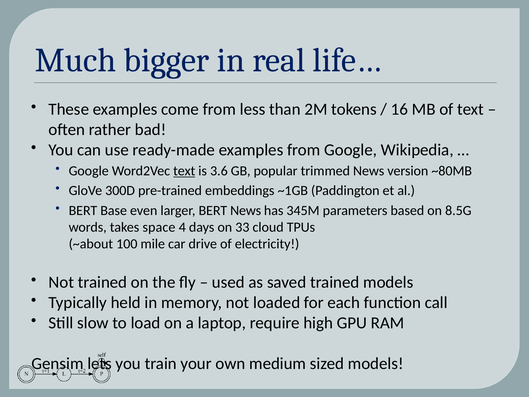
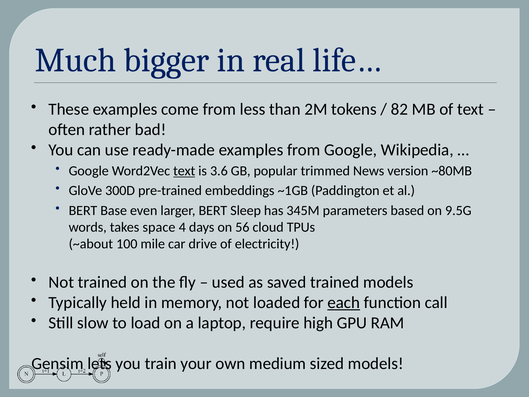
16: 16 -> 82 (399, 109)
BERT News: News -> Sleep (246, 210)
8.5G: 8.5G -> 9.5G (458, 210)
33: 33 -> 56 (242, 227)
each underline: none -> present (344, 302)
